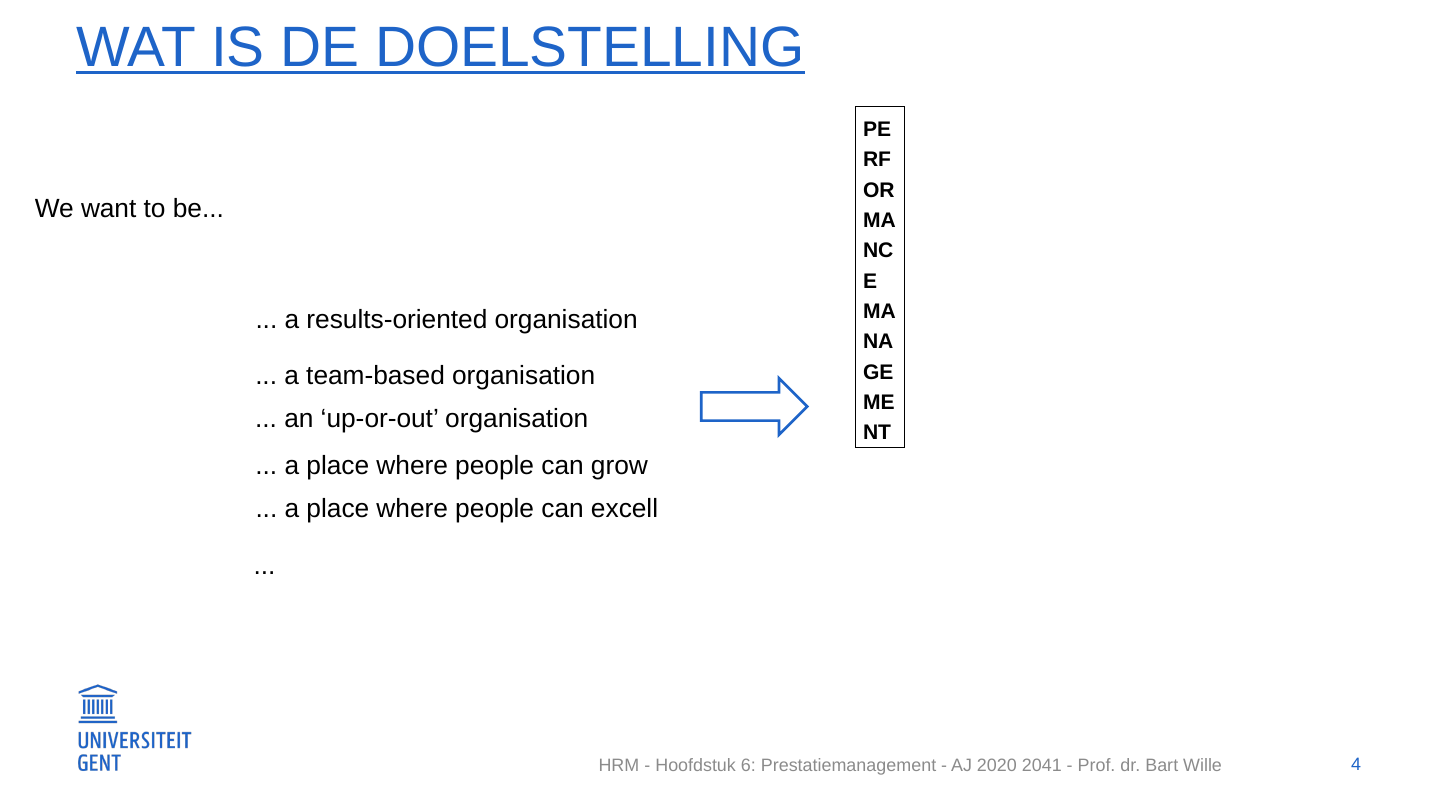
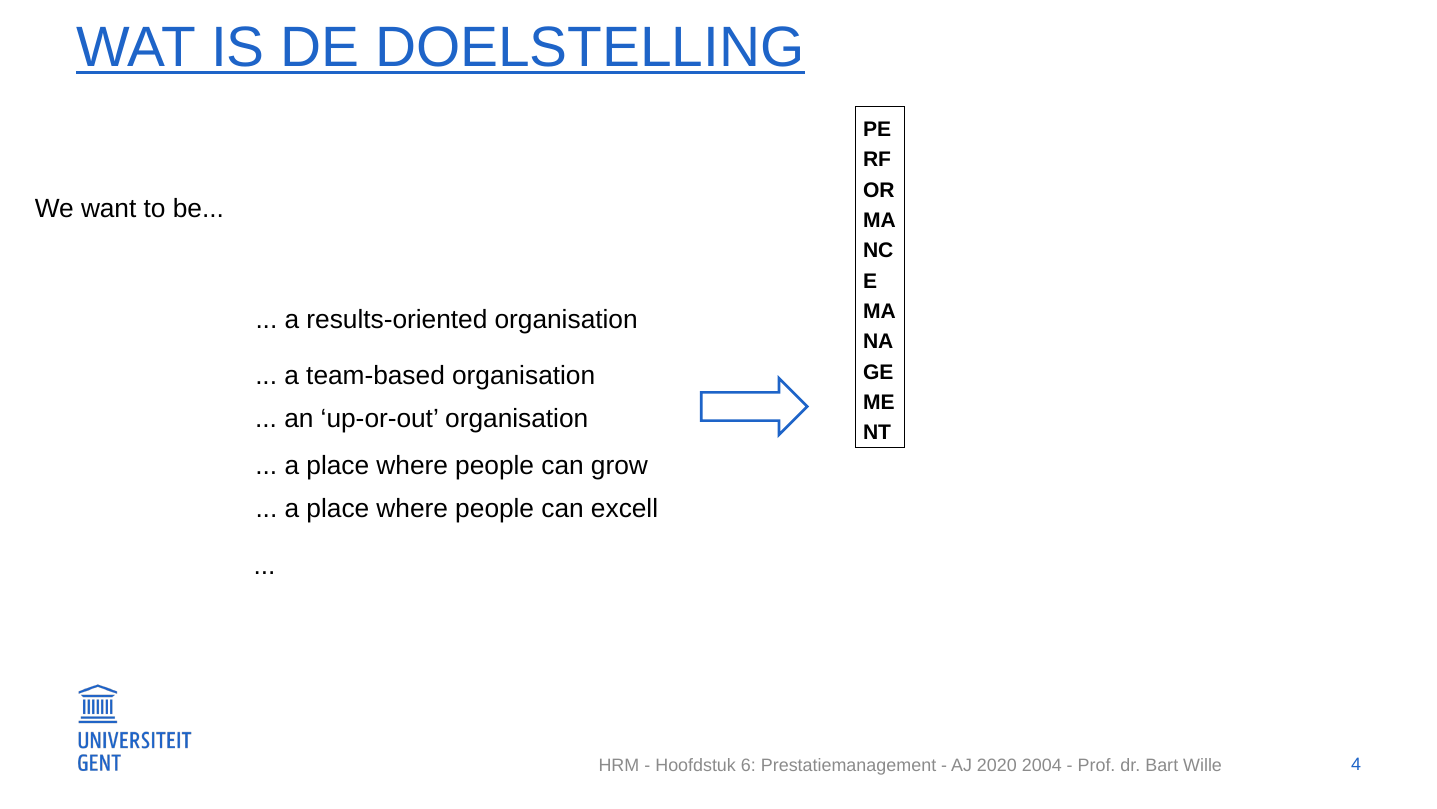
2041: 2041 -> 2004 (1042, 765)
